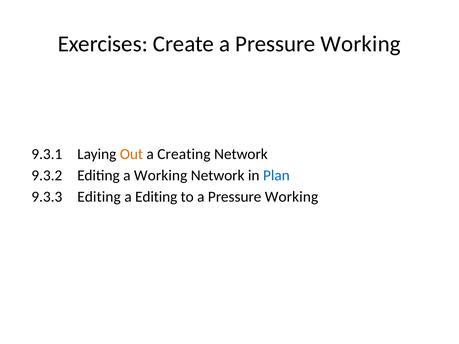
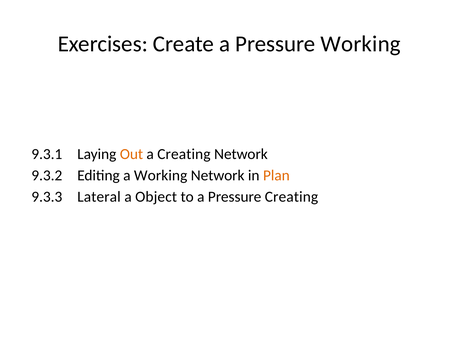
Plan colour: blue -> orange (276, 175)
9.3.3 Editing: Editing -> Lateral (99, 197)
a Editing: Editing -> Object (156, 197)
to a Pressure Working: Working -> Creating (291, 197)
